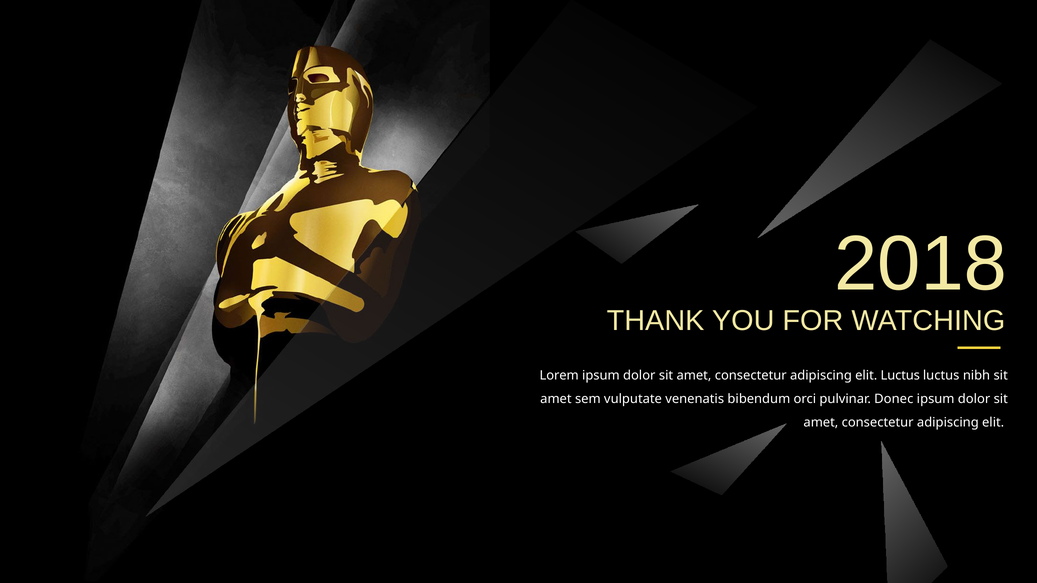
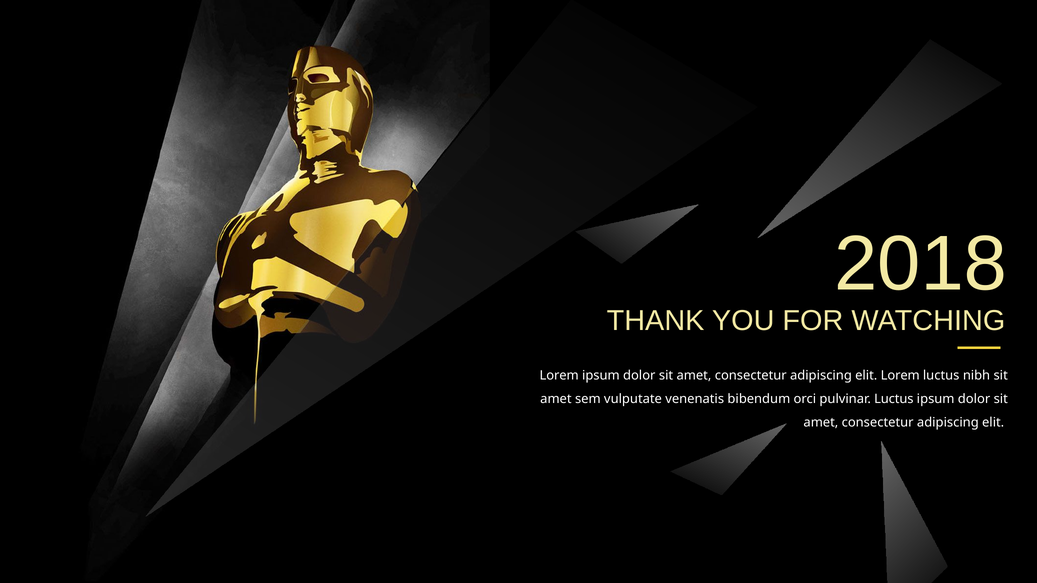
elit Luctus: Luctus -> Lorem (900, 376)
pulvinar Donec: Donec -> Luctus (894, 399)
